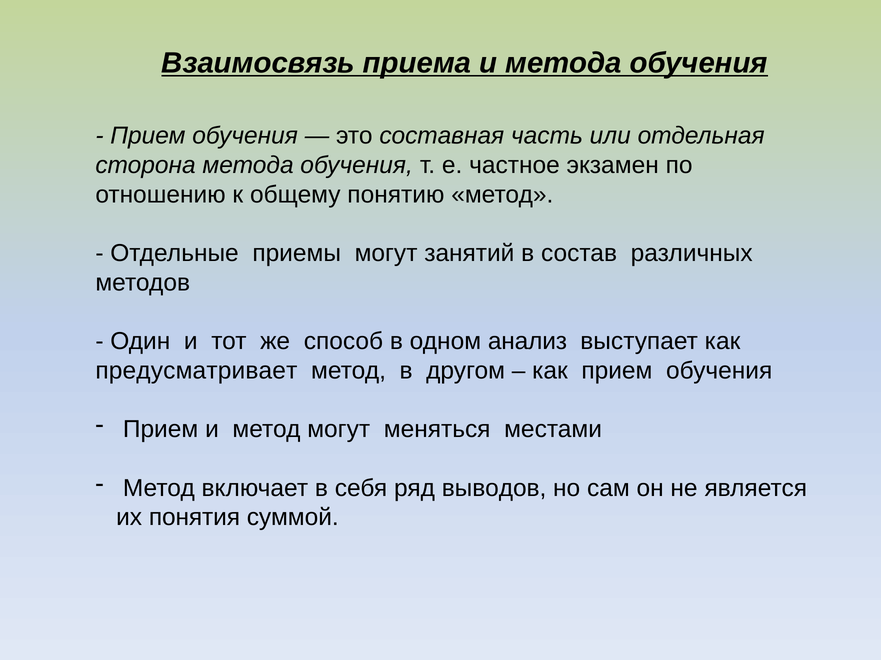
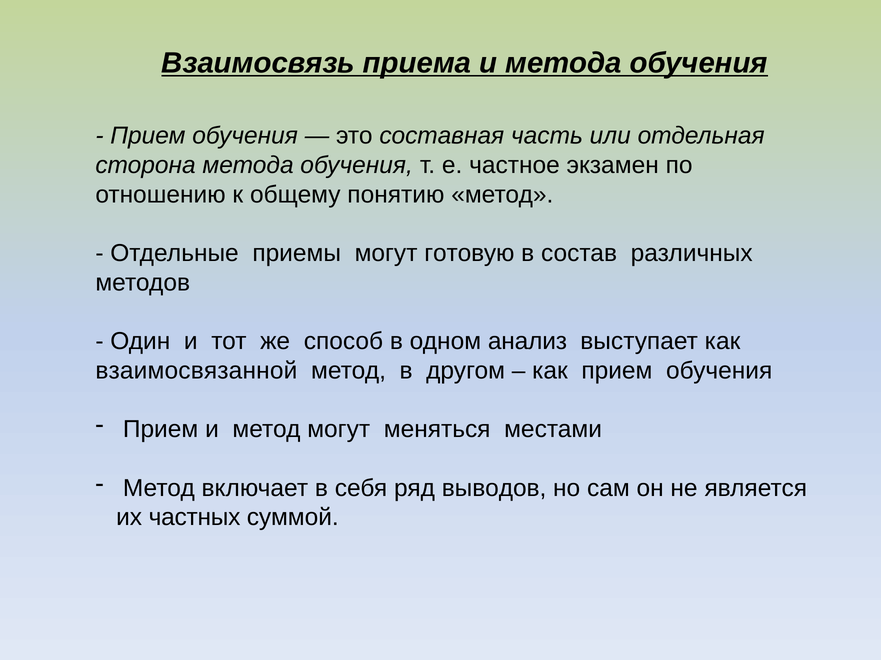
занятий: занятий -> готовую (469, 254)
предусматривает: предусматривает -> взаимосвязанной (196, 371)
понятия: понятия -> частных (195, 518)
